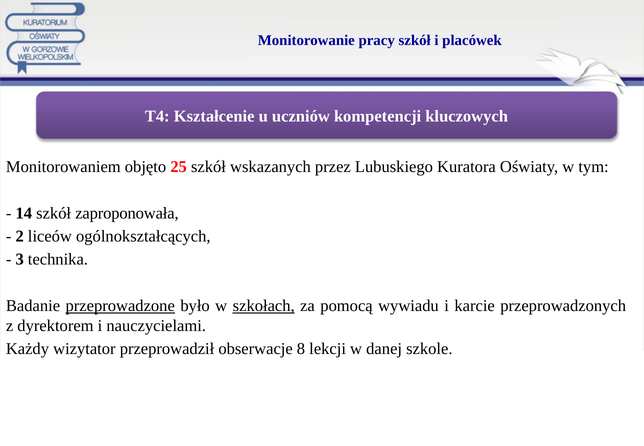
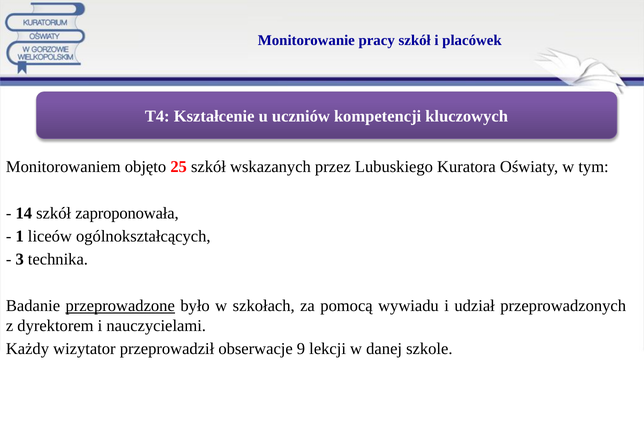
2: 2 -> 1 (20, 236)
szkołach underline: present -> none (264, 306)
karcie: karcie -> udział (475, 306)
8: 8 -> 9 (301, 349)
